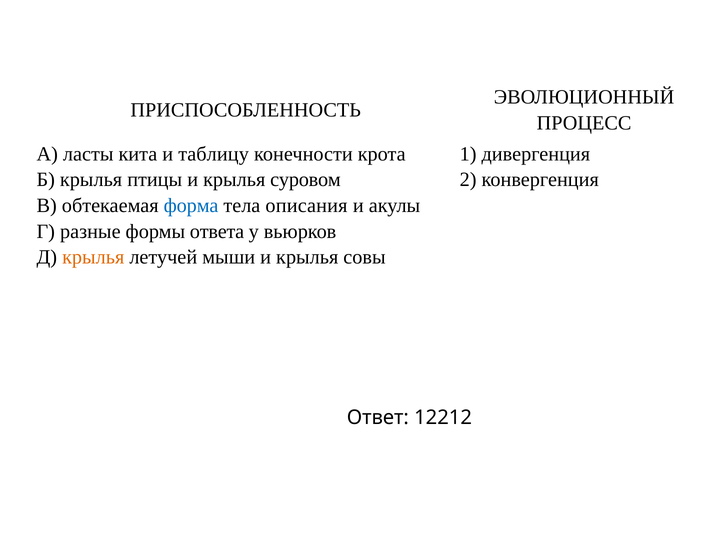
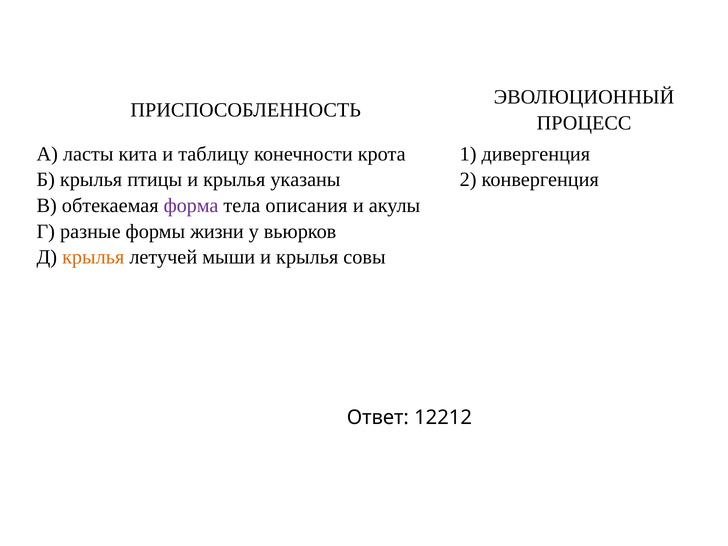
суровом: суровом -> указаны (305, 180)
форма colour: blue -> purple (191, 206)
ответа: ответа -> жизни (217, 231)
